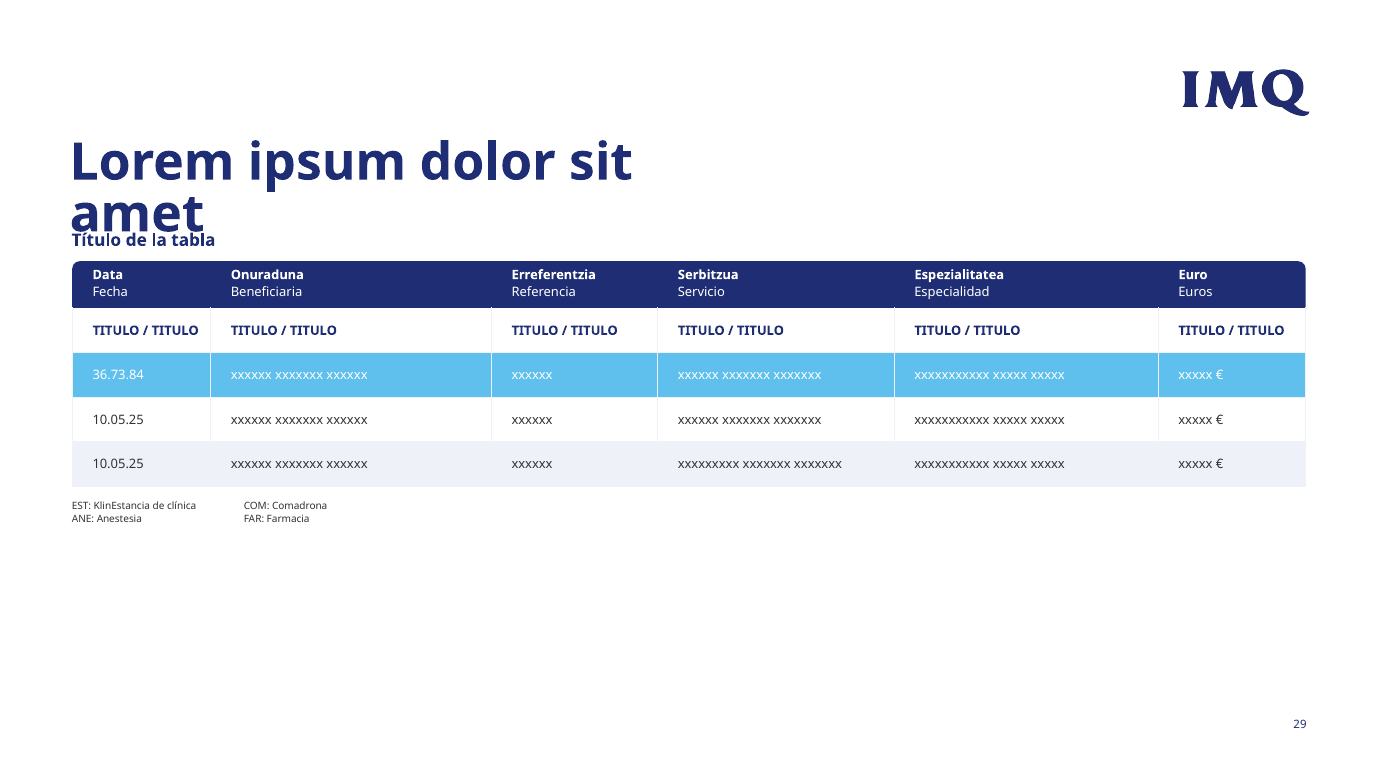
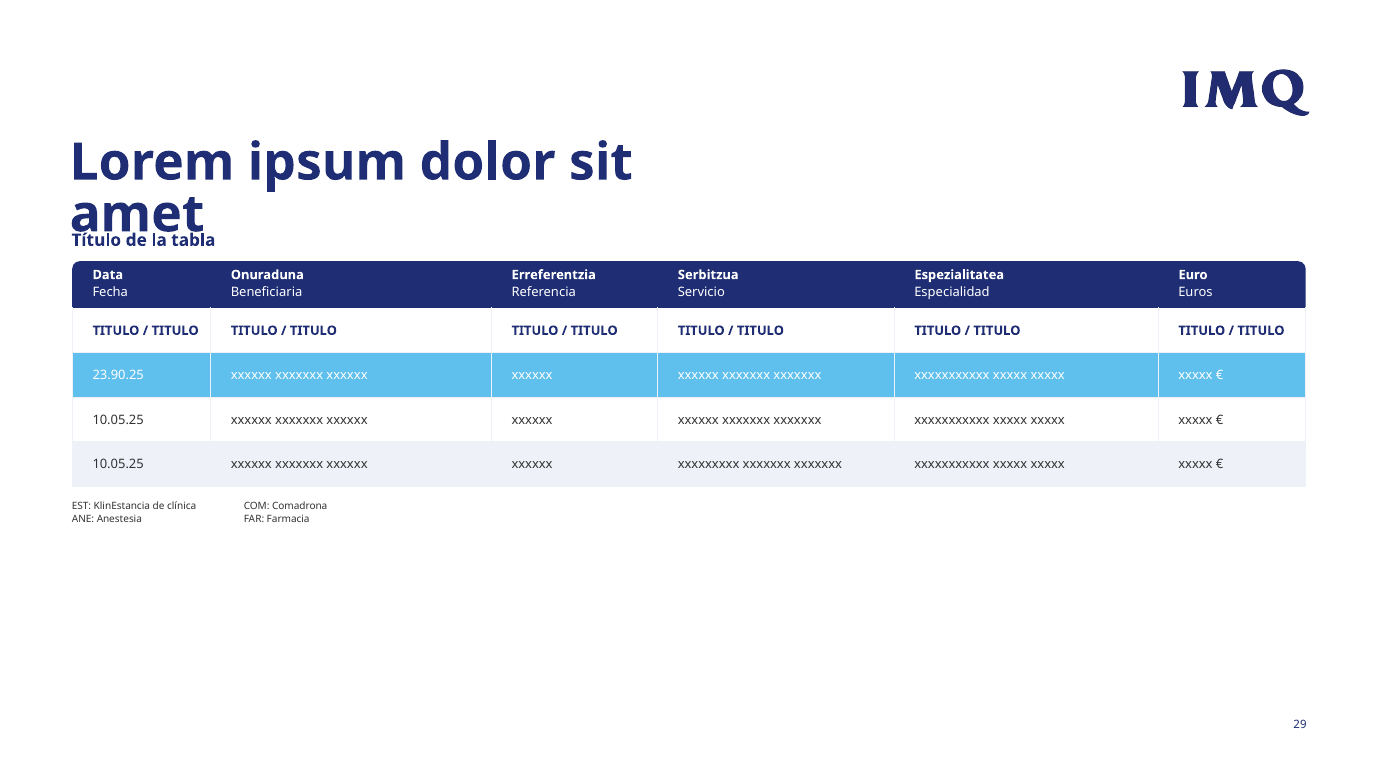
36.73.84: 36.73.84 -> 23.90.25 (118, 375)
